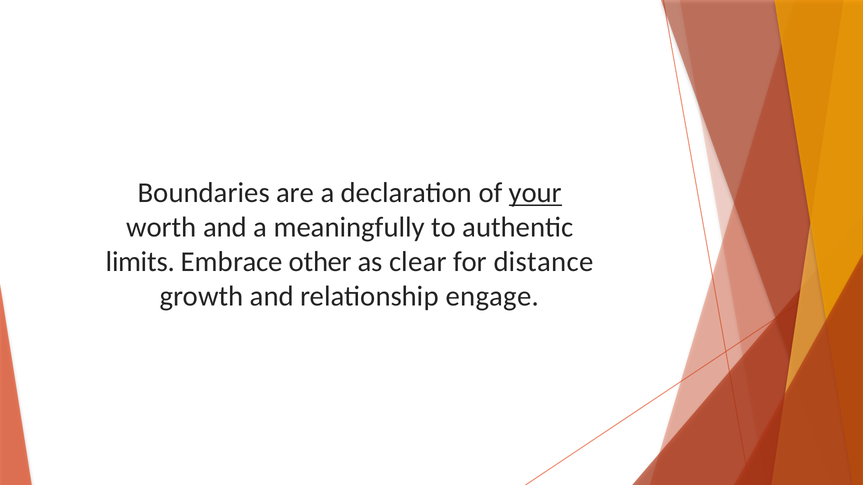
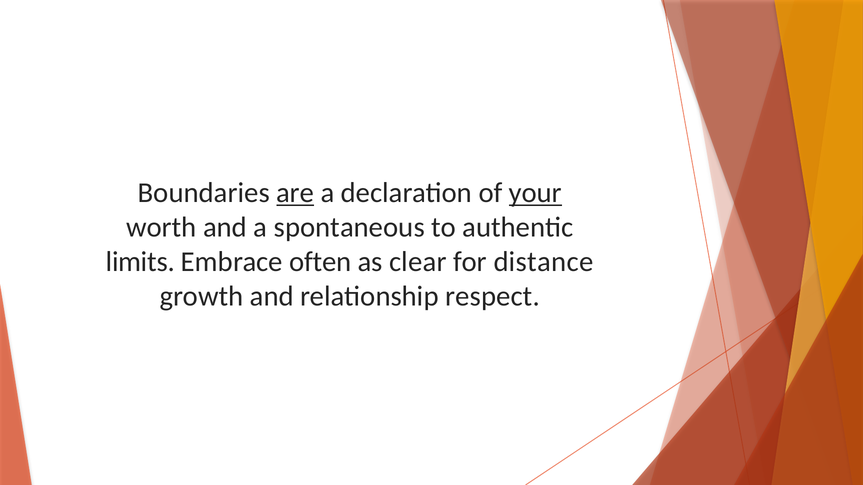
are underline: none -> present (295, 193)
meaningfully: meaningfully -> spontaneous (349, 227)
other: other -> often (320, 262)
engage: engage -> respect (492, 296)
